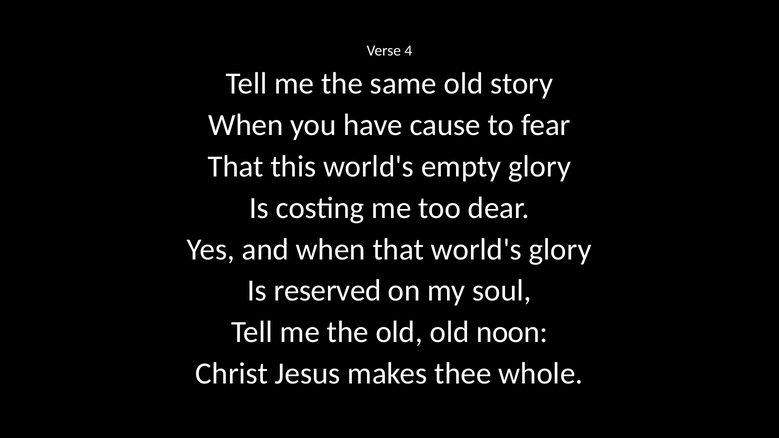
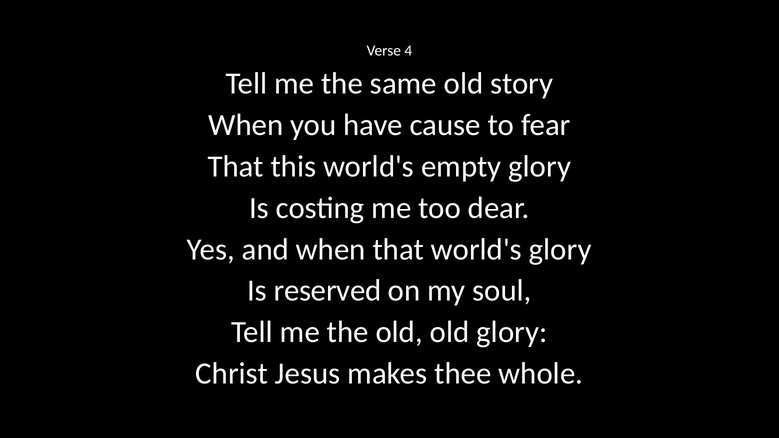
old noon: noon -> glory (512, 332)
